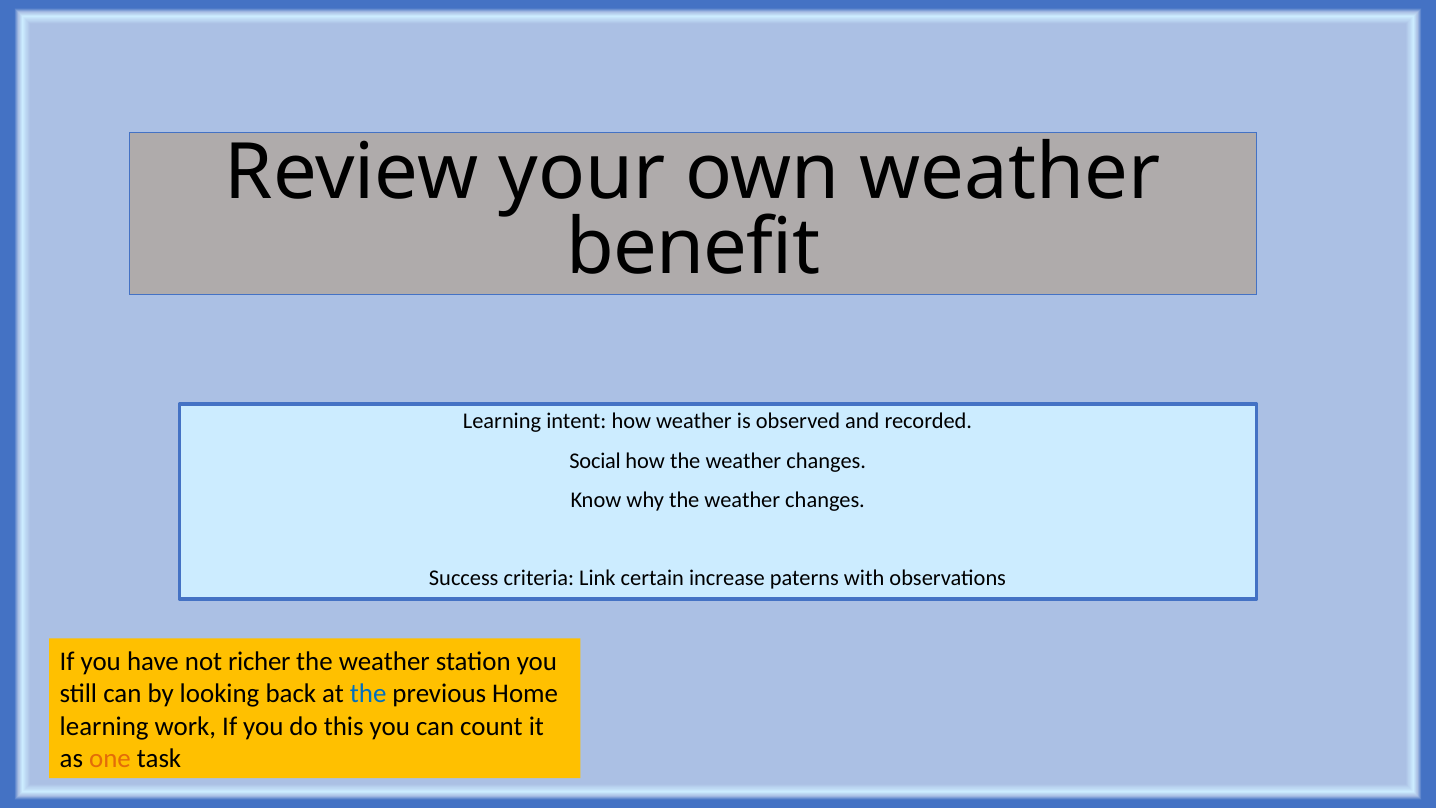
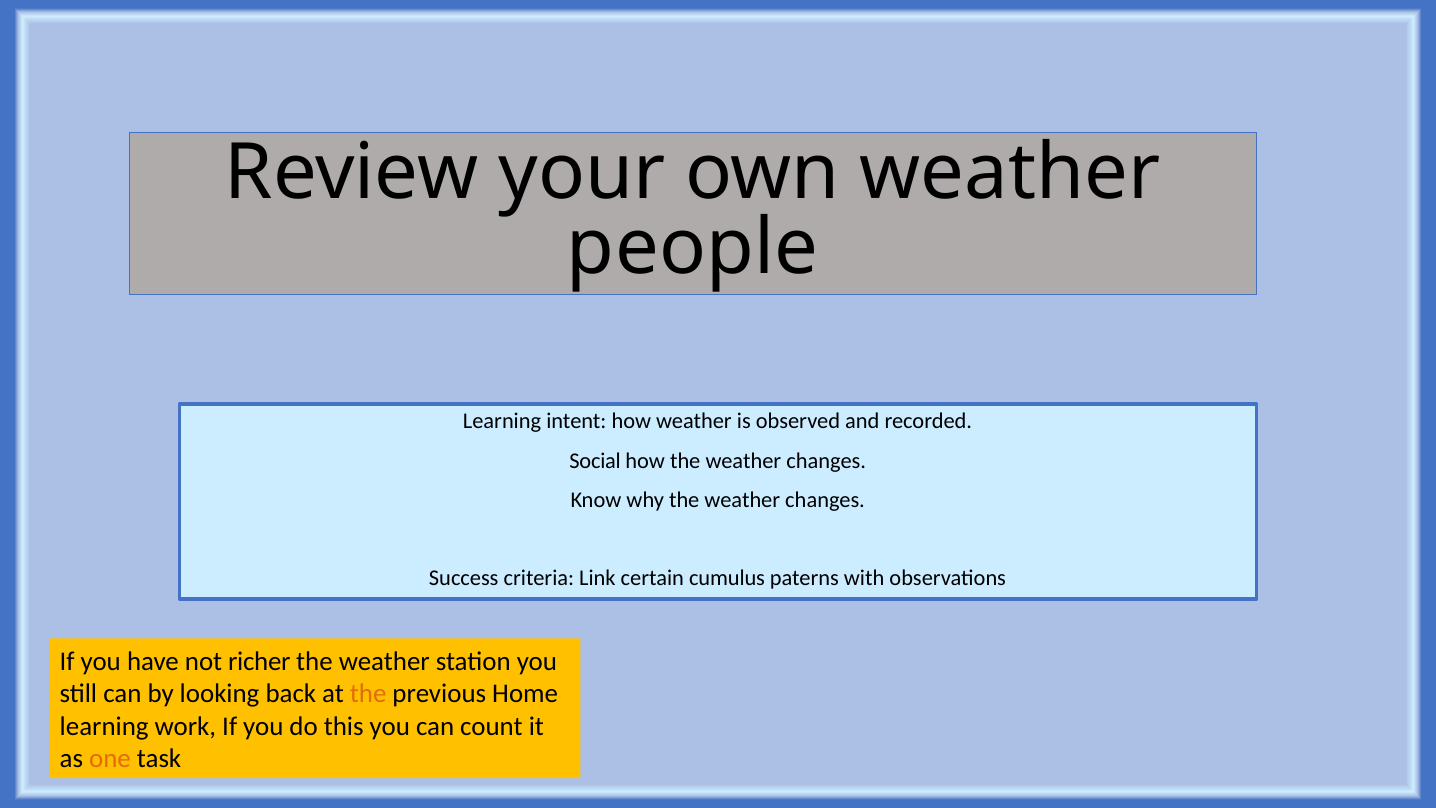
benefit: benefit -> people (693, 248)
increase: increase -> cumulus (727, 578)
the colour: blue -> orange (368, 694)
